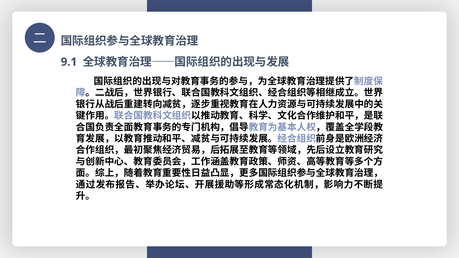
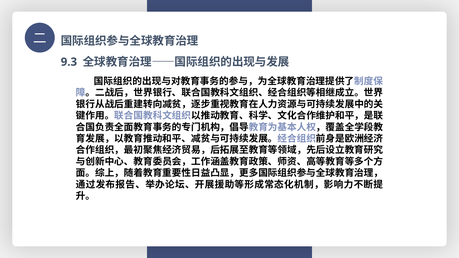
9.1: 9.1 -> 9.3 (69, 62)
